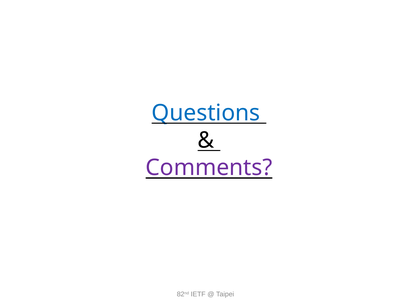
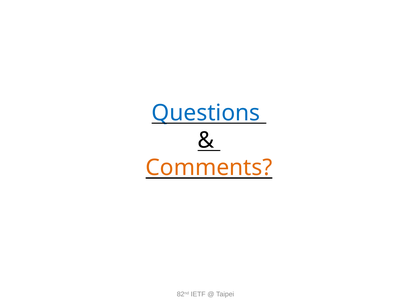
Comments colour: purple -> orange (209, 168)
